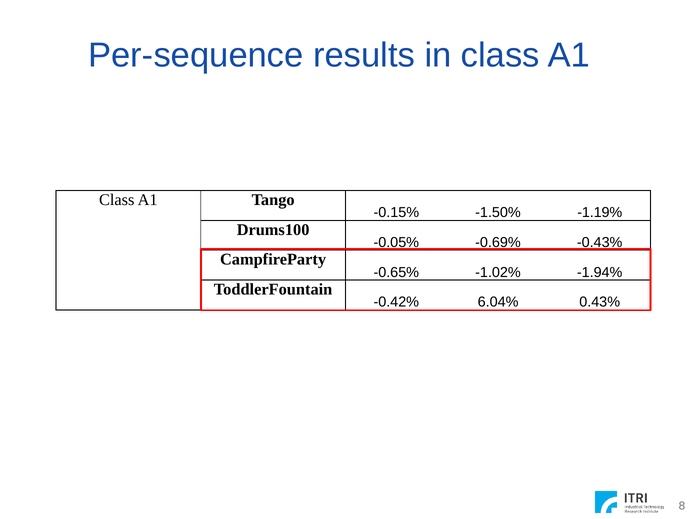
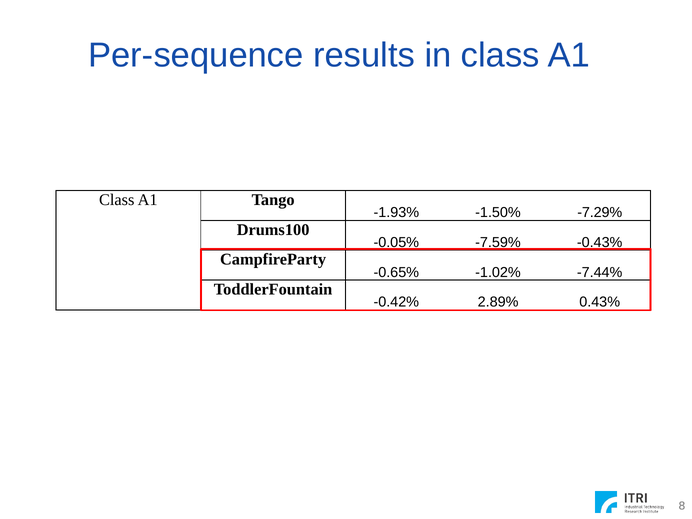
-0.15%: -0.15% -> -1.93% (396, 213)
-1.19%: -1.19% -> -7.29% (600, 213)
-0.69%: -0.69% -> -7.59% (498, 243)
-1.94%: -1.94% -> -7.44% (600, 272)
6.04%: 6.04% -> 2.89% (498, 302)
